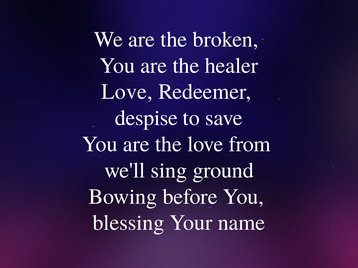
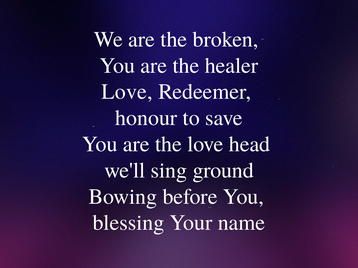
despise: despise -> honour (146, 118)
from: from -> head (250, 144)
